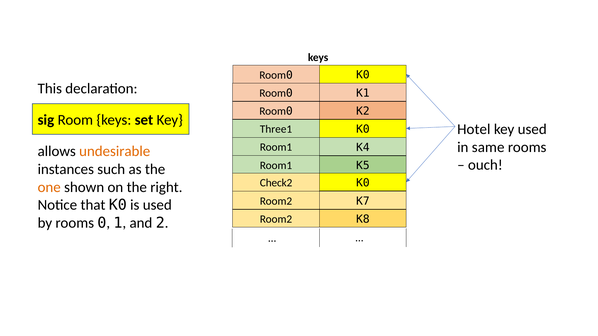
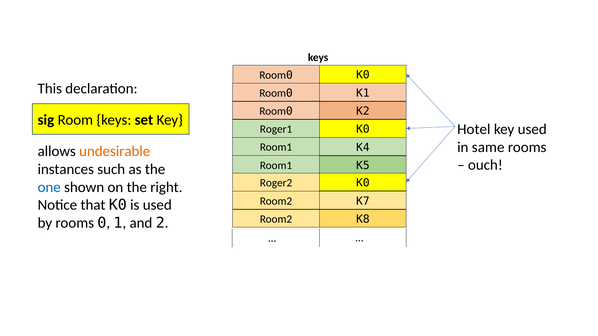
Three1: Three1 -> Roger1 (276, 129)
Check2: Check2 -> Roger2 (276, 183)
one colour: orange -> blue (49, 187)
